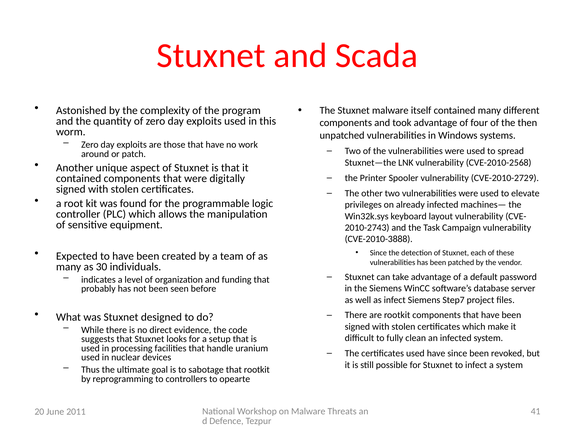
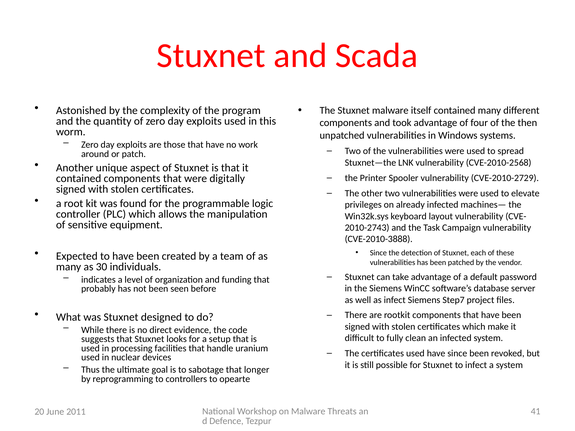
that rootkit: rootkit -> longer (257, 370)
